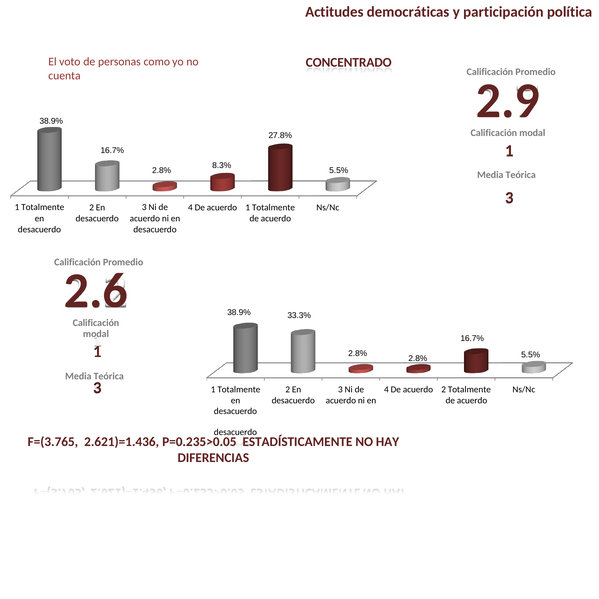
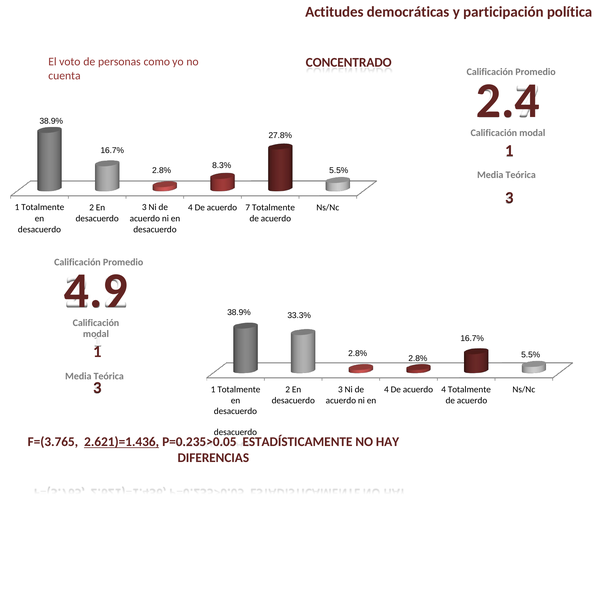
2.9: 2.9 -> 2.4 (508, 101)
acuerdo 1: 1 -> 7 (248, 207)
2.6: 2.6 -> 4.9 (96, 291)
acuerdo 2: 2 -> 4 (444, 389)
2.621)=1.436 underline: none -> present (122, 442)
